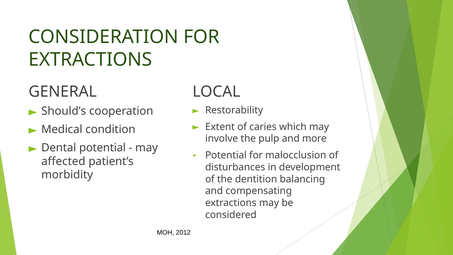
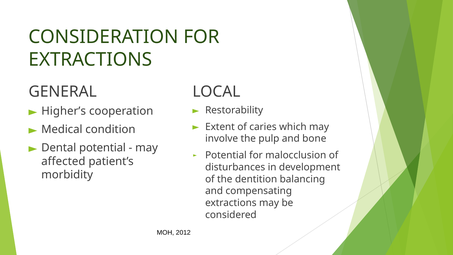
Should’s: Should’s -> Higher’s (64, 111)
more: more -> bone (314, 139)
